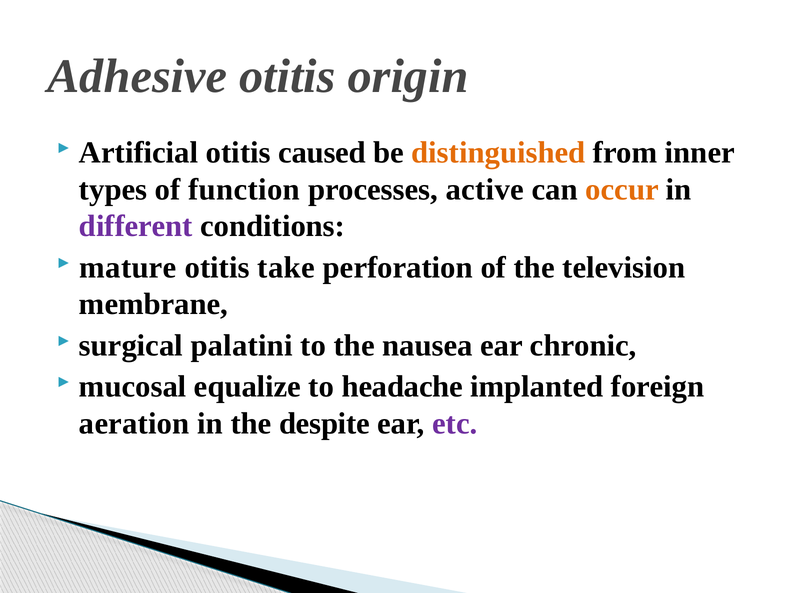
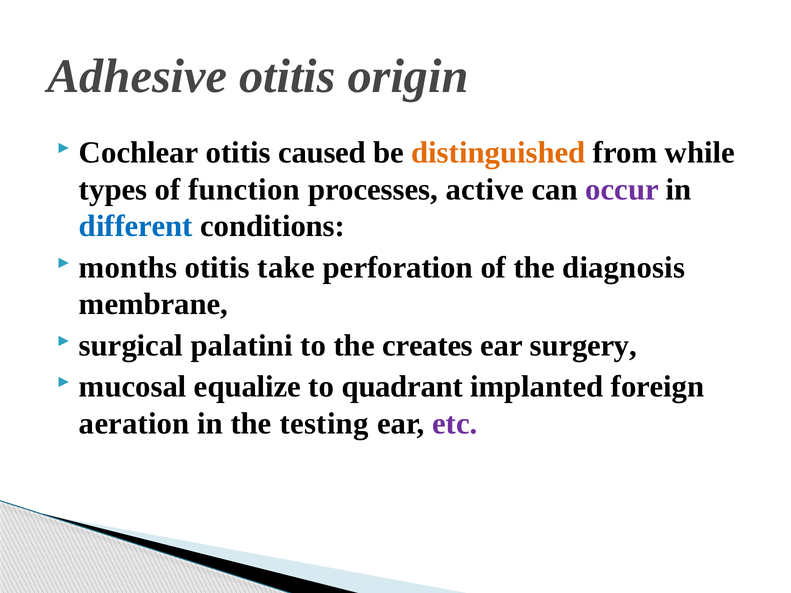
Artificial: Artificial -> Cochlear (139, 153)
inner: inner -> while (700, 153)
occur colour: orange -> purple (622, 189)
different colour: purple -> blue (136, 226)
mature: mature -> months (128, 268)
television: television -> diagnosis (624, 268)
nausea: nausea -> creates (428, 346)
chronic: chronic -> surgery (583, 346)
headache: headache -> quadrant (402, 387)
despite: despite -> testing (324, 424)
